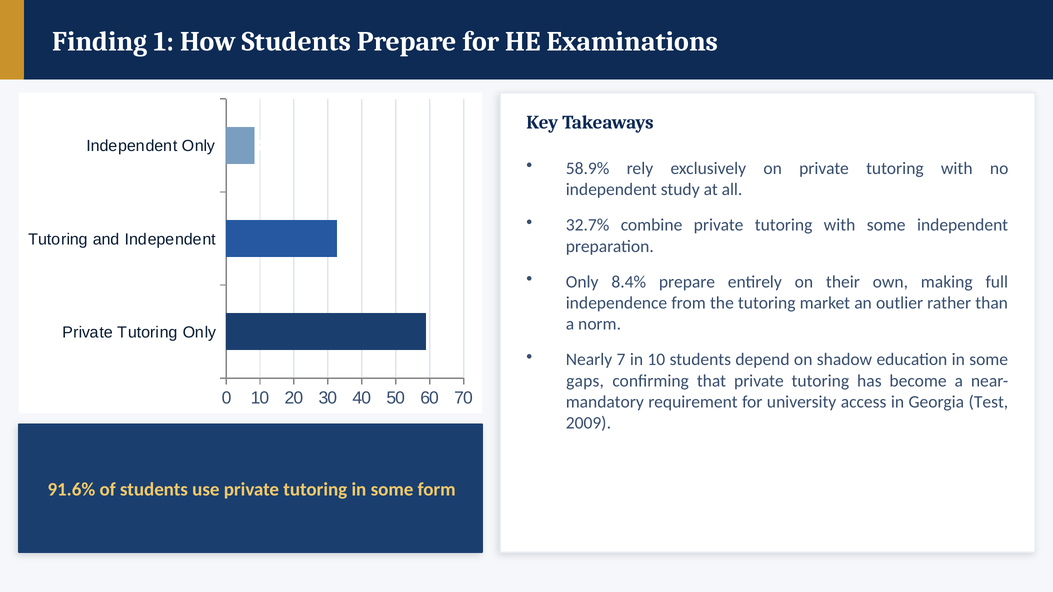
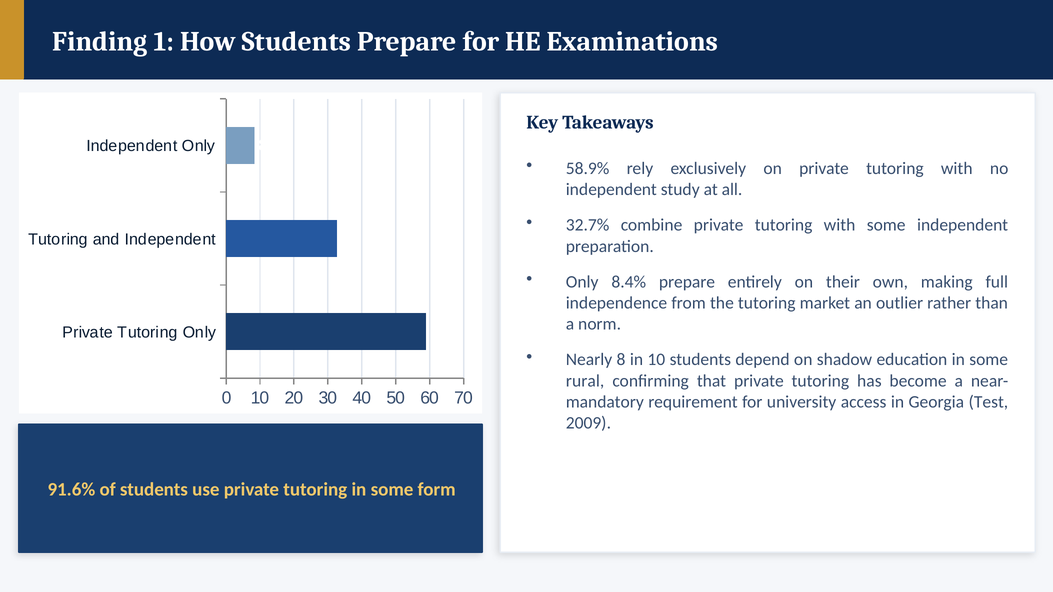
Nearly 7: 7 -> 8 (621, 360)
gaps: gaps -> rural (585, 381)
